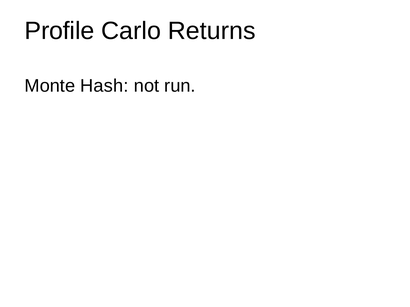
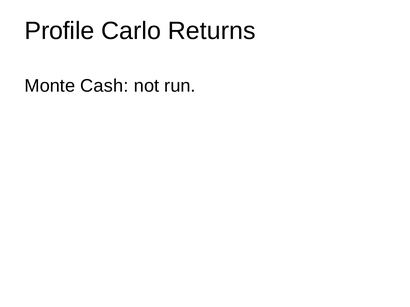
Hash: Hash -> Cash (104, 86)
